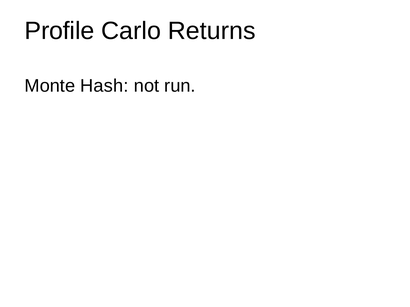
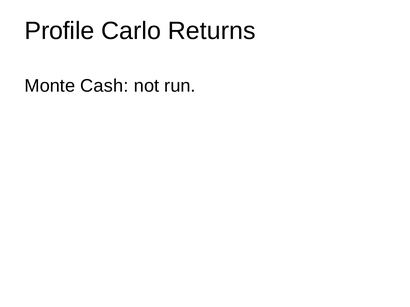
Hash: Hash -> Cash (104, 86)
